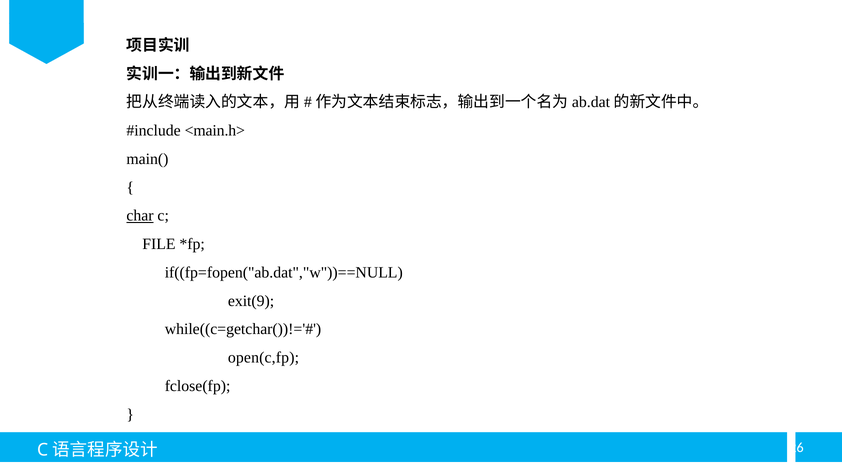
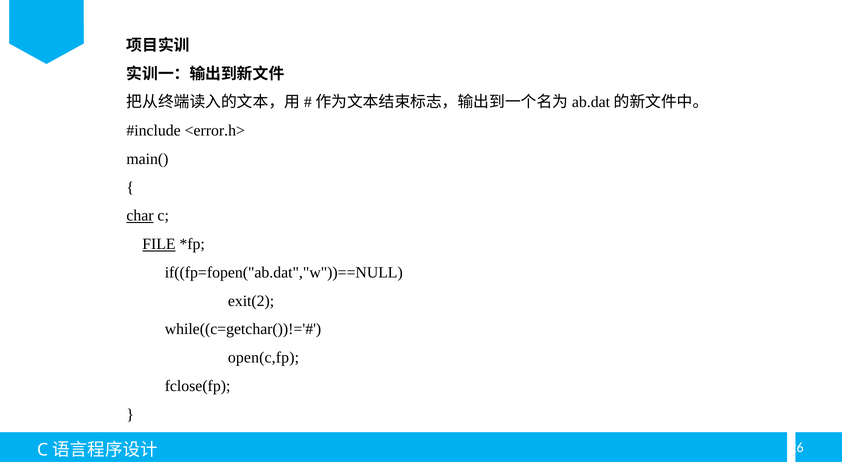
<main.h>: <main.h> -> <error.h> (215, 131)
FILE underline: none -> present (159, 244)
exit(9: exit(9 -> exit(2 (251, 301)
